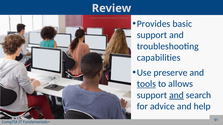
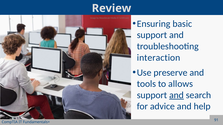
Provides: Provides -> Ensuring (154, 24)
capabilities: capabilities -> interaction (159, 58)
tools underline: present -> none (146, 84)
